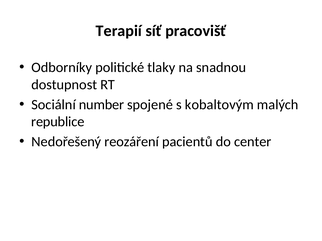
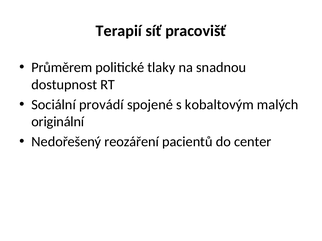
Odborníky: Odborníky -> Průměrem (62, 68)
number: number -> provádí (101, 105)
republice: republice -> originální (58, 122)
